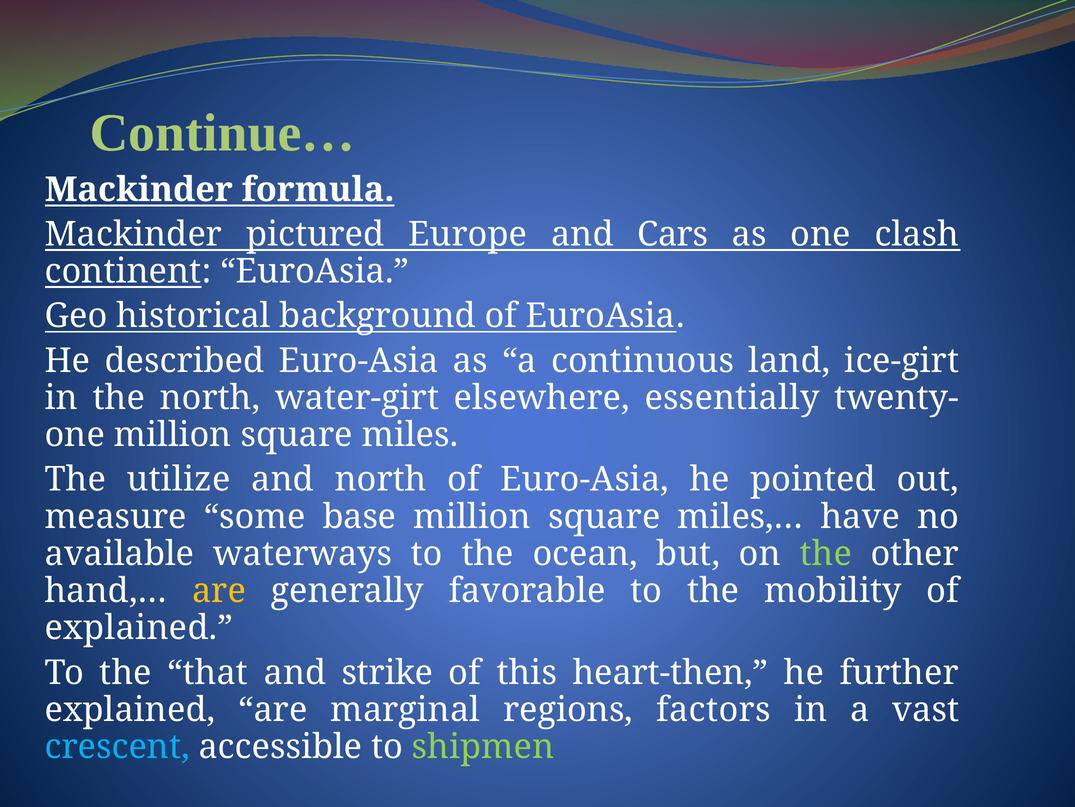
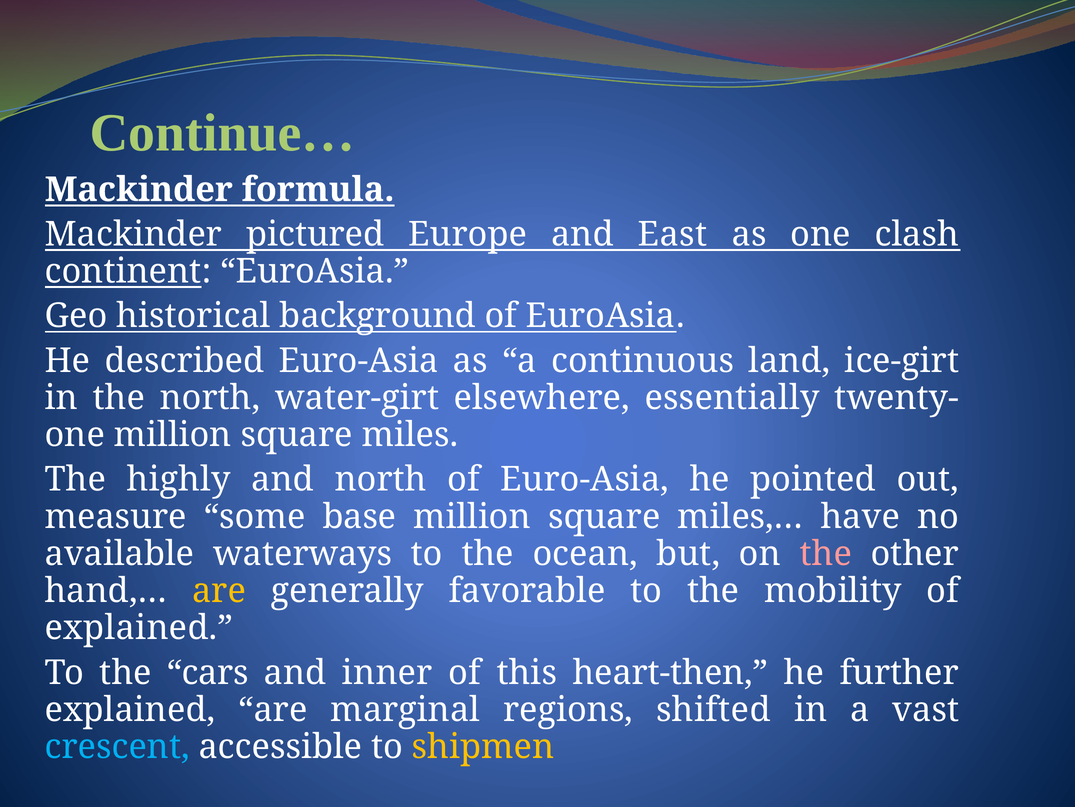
Cars: Cars -> East (672, 234)
utilize: utilize -> highly (179, 479)
the colour: light green -> pink (826, 553)
that: that -> cars (208, 672)
strike: strike -> inner (387, 672)
factors: factors -> shifted (713, 709)
shipmen colour: light green -> yellow (483, 746)
